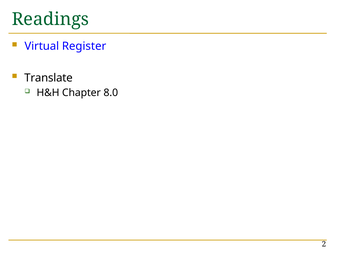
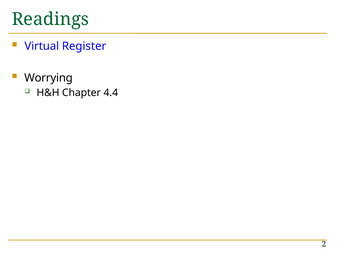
Translate: Translate -> Worrying (48, 78)
8.0: 8.0 -> 4.4 (111, 93)
